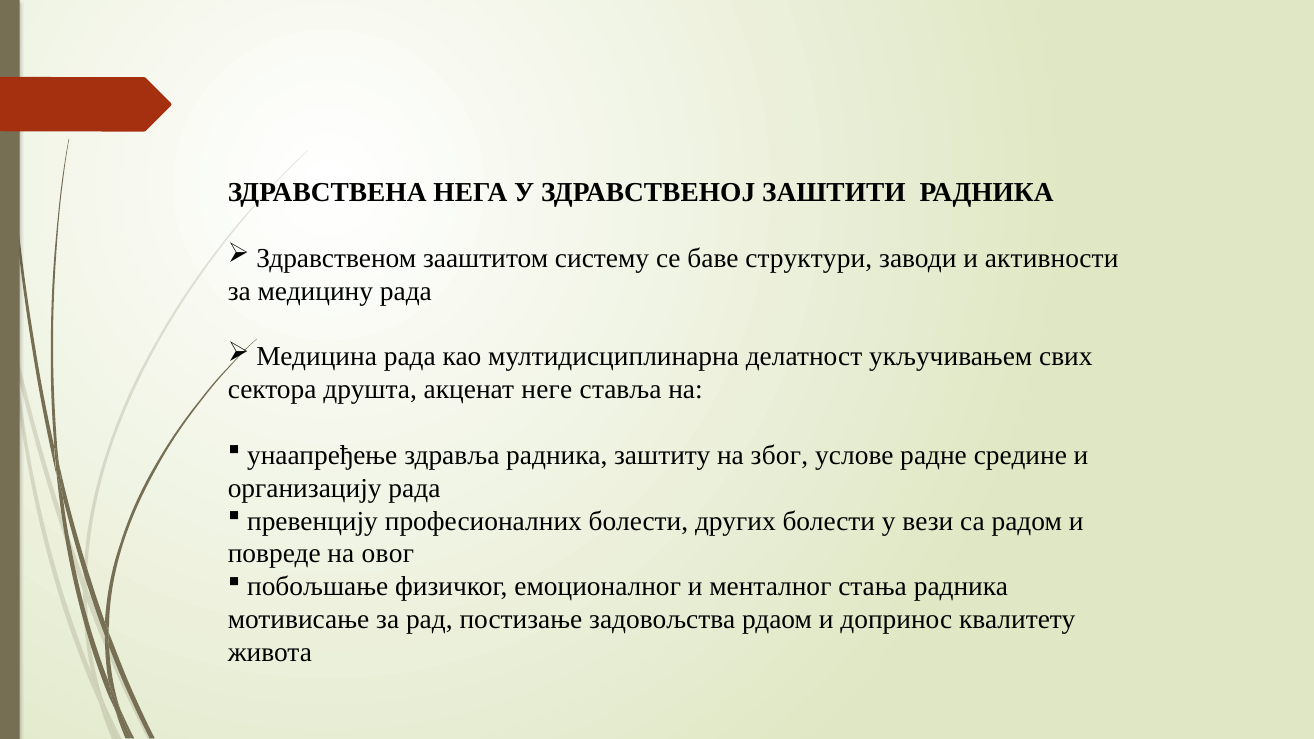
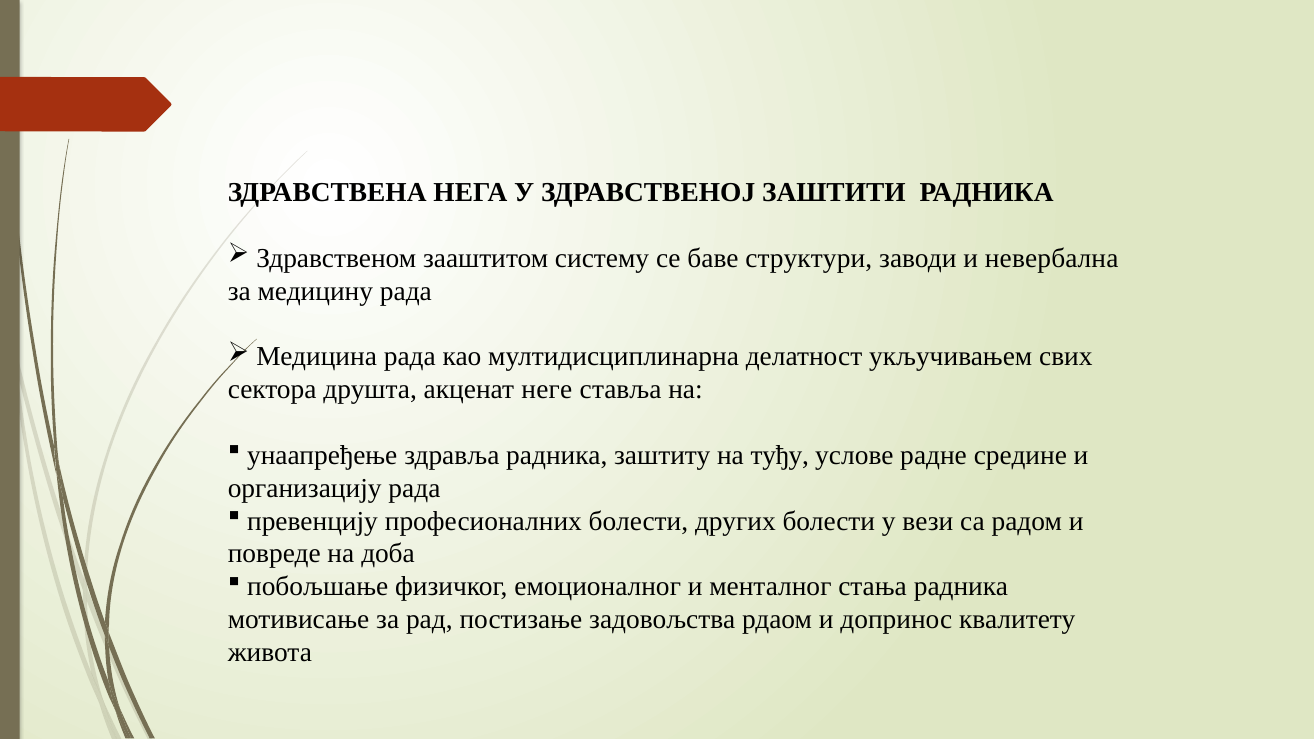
активности: активности -> невербална (1052, 258)
због: због -> туђу (780, 455)
овог: овог -> доба (388, 554)
